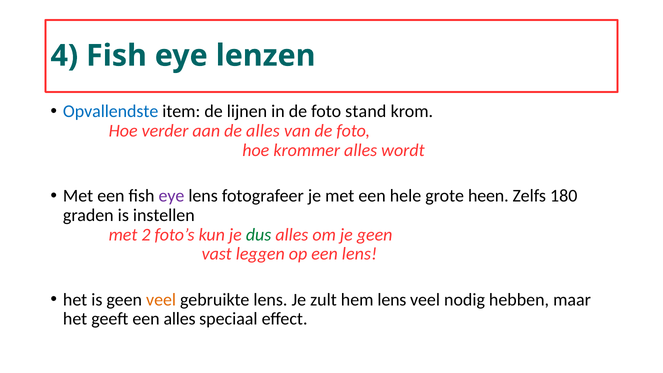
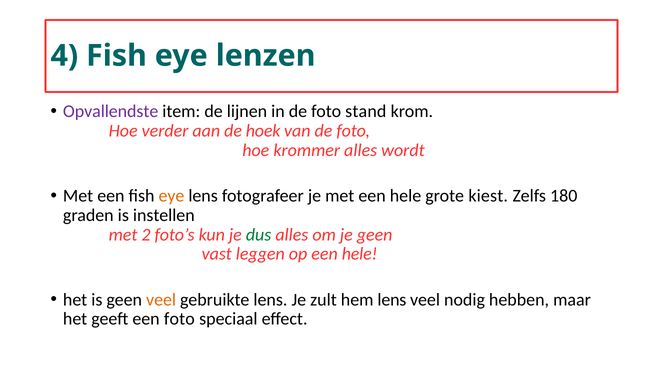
Opvallendste colour: blue -> purple (111, 111)
de alles: alles -> hoek (263, 131)
eye colour: purple -> orange (171, 196)
heen: heen -> kiest (488, 196)
op een lens: lens -> hele (360, 254)
een alles: alles -> foto (179, 319)
